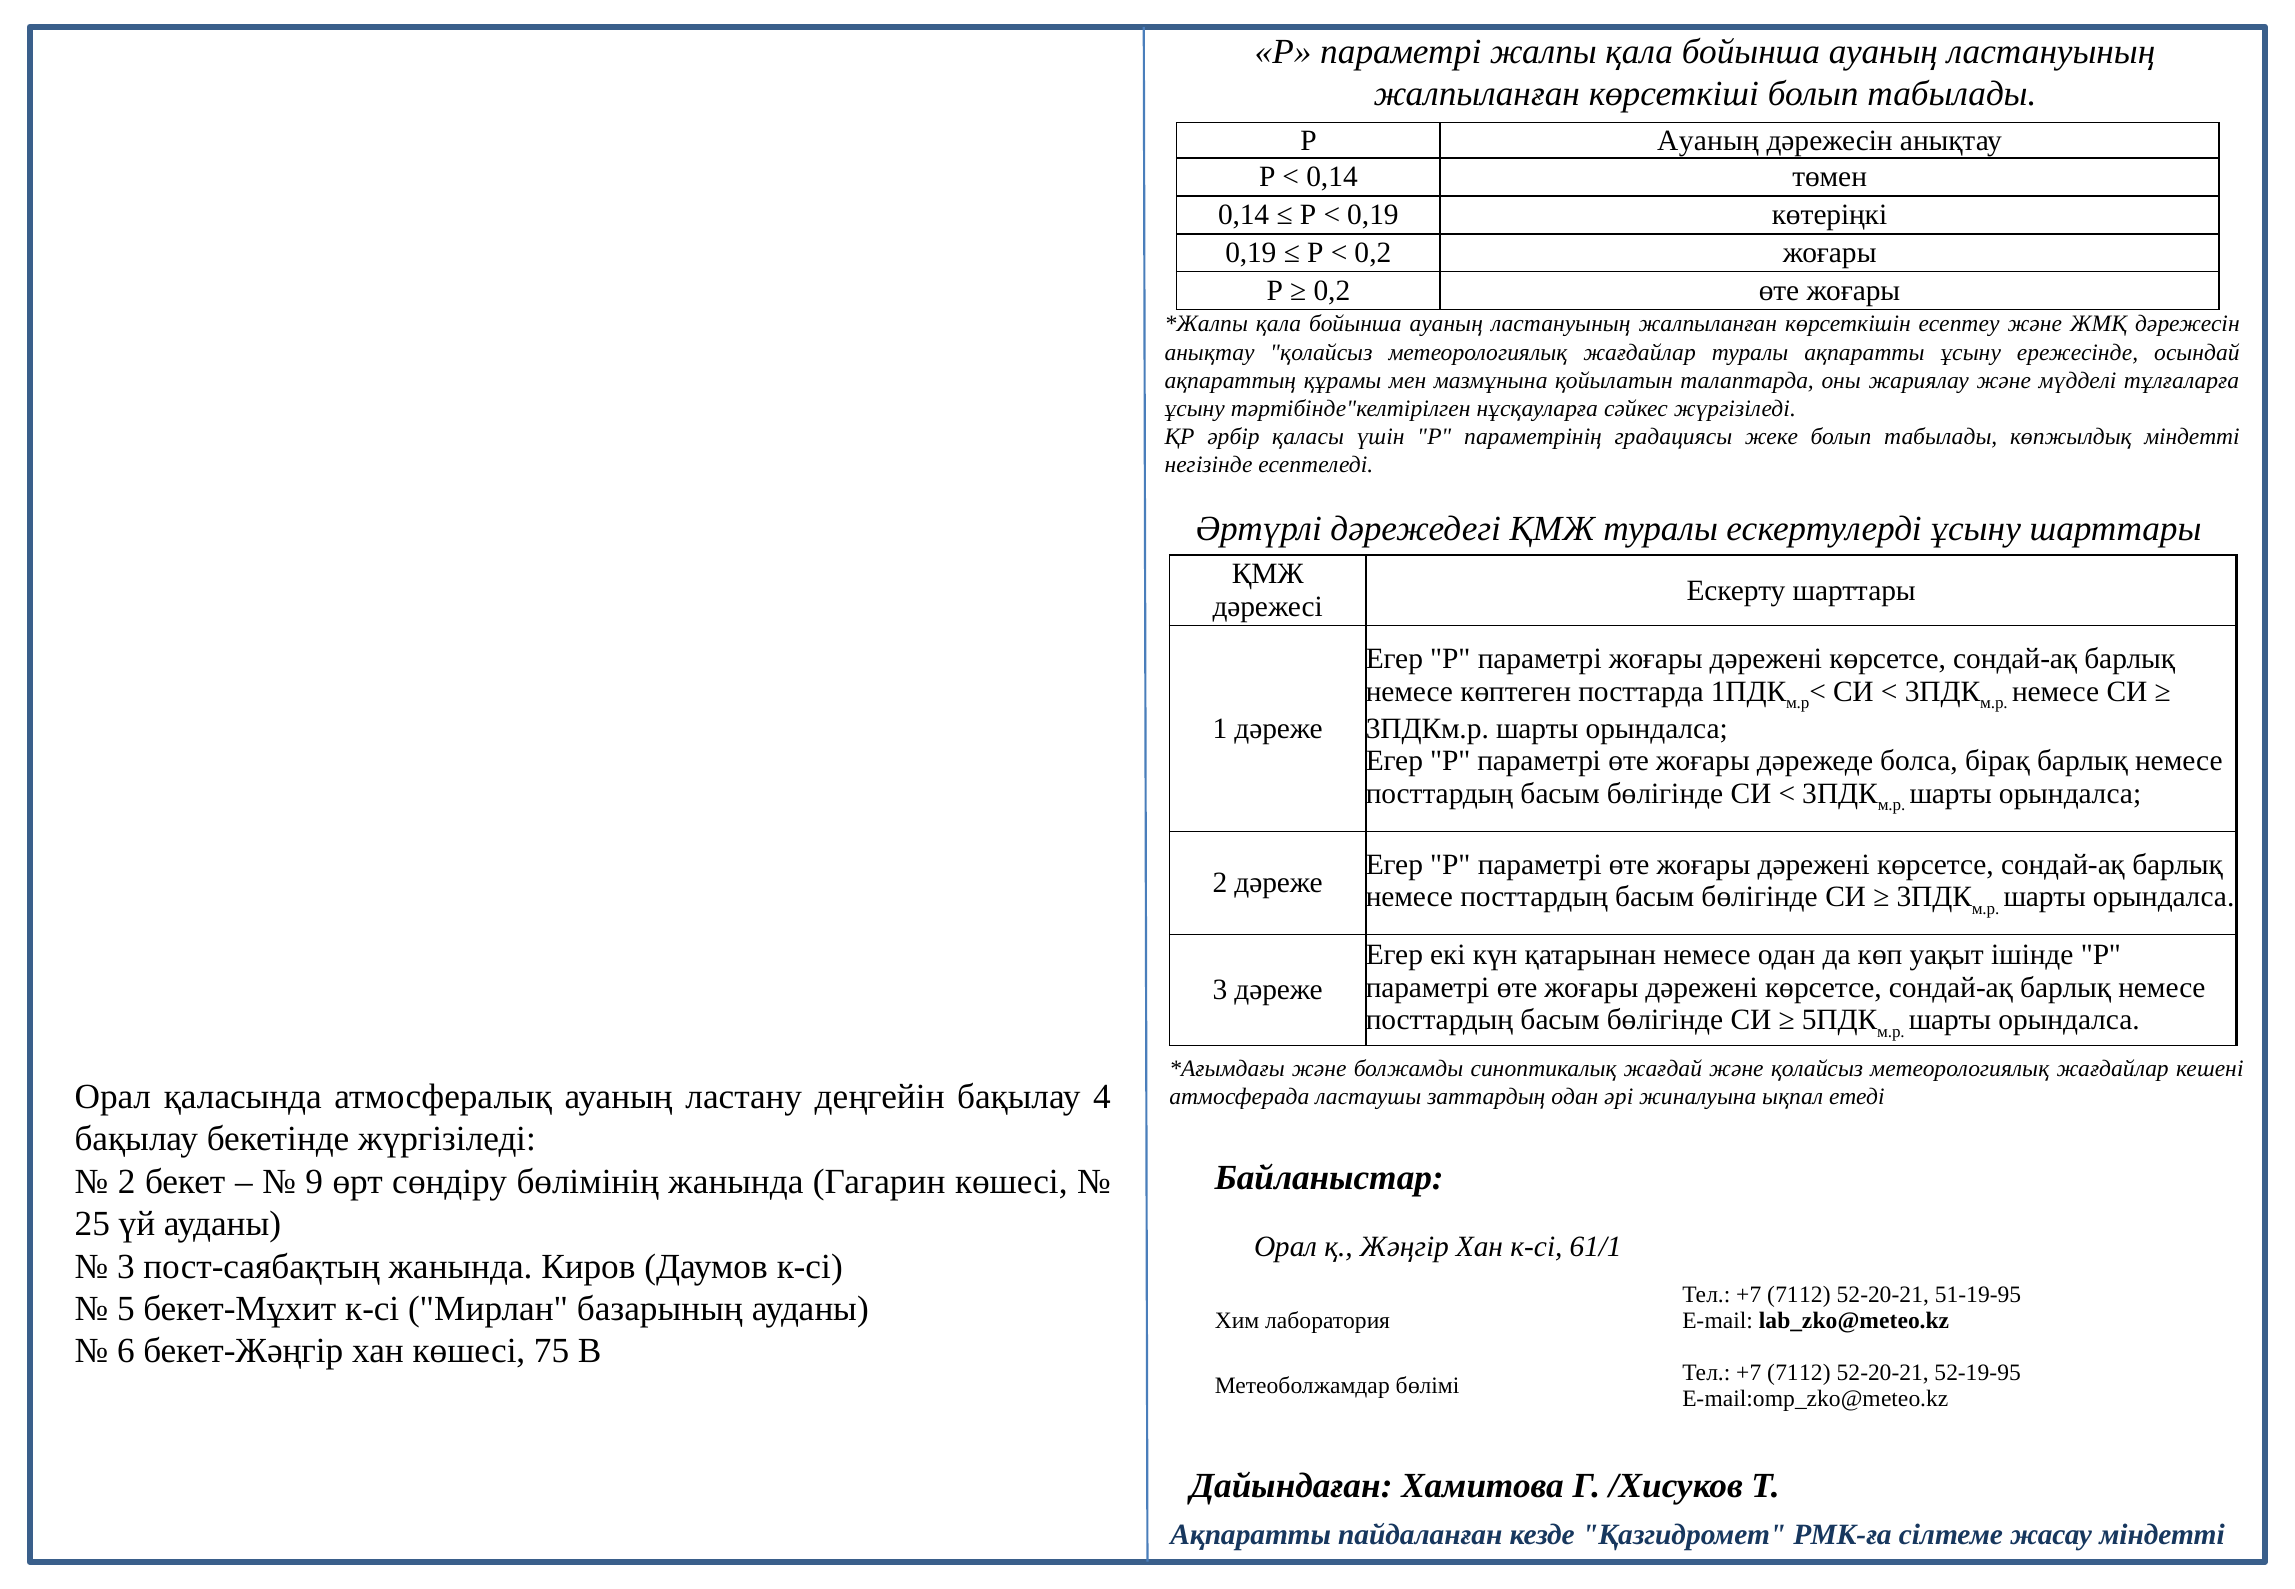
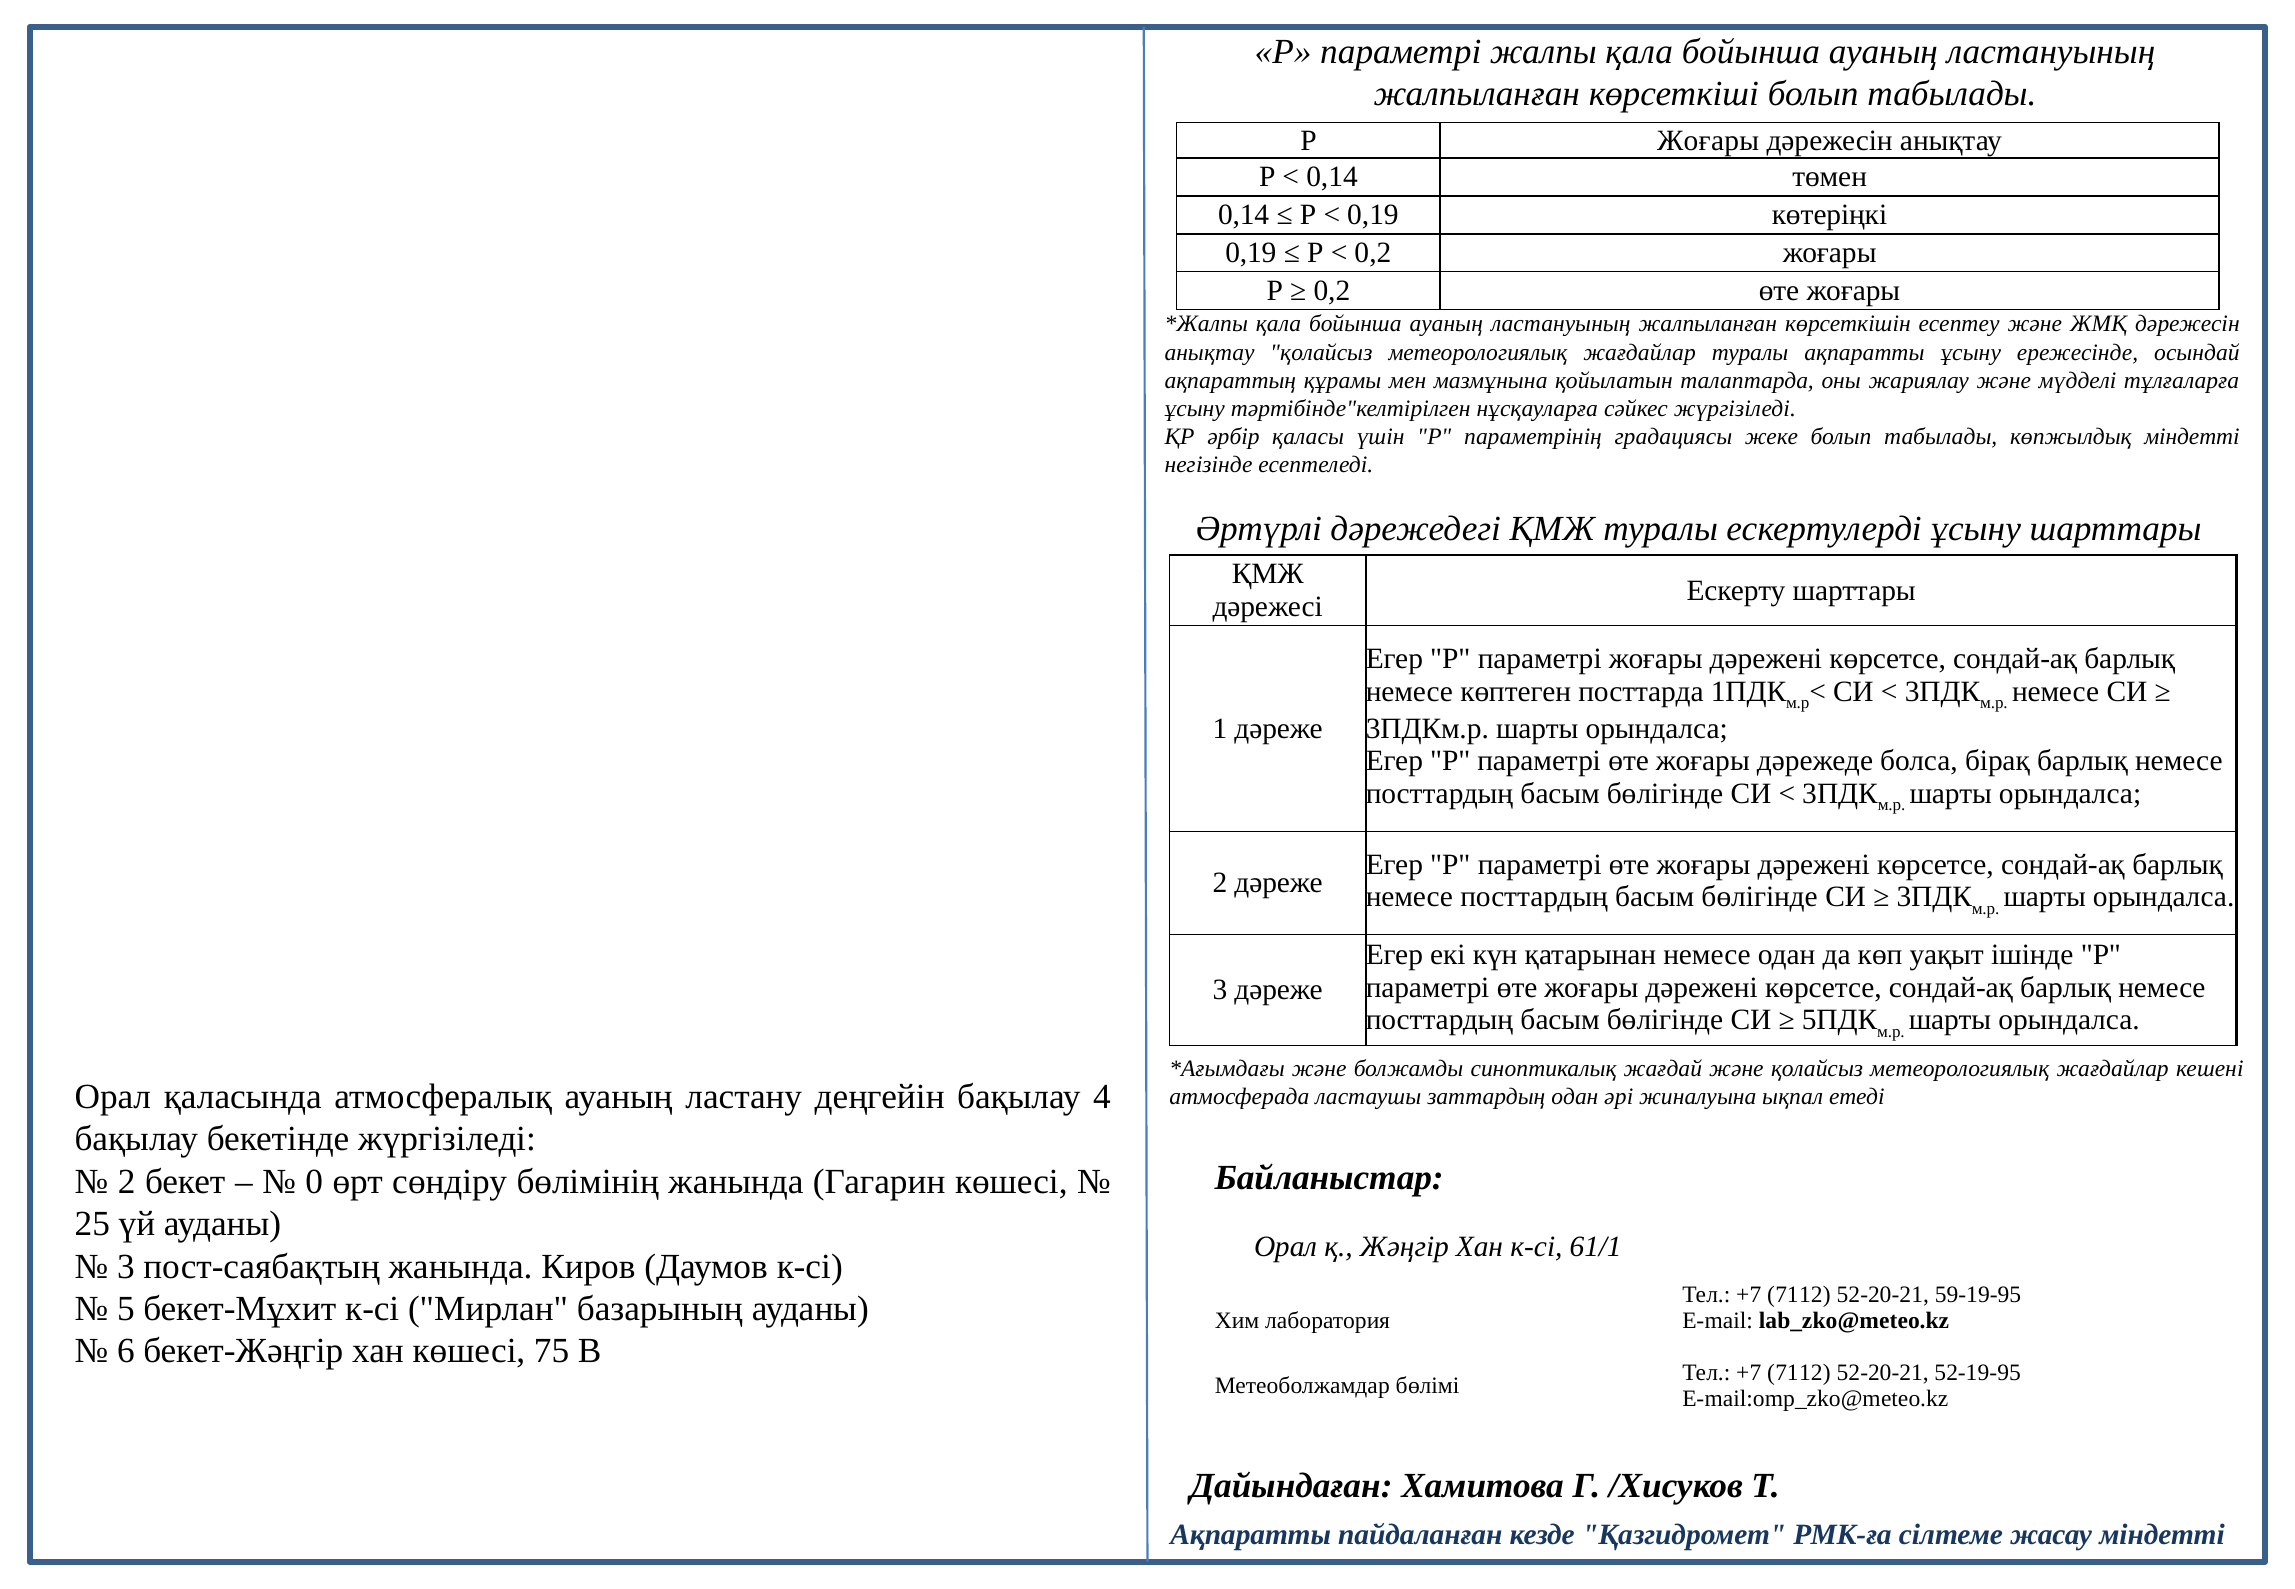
Р Ауаның: Ауаның -> Жоғары (1708, 141)
9: 9 -> 0 (314, 1182)
51-19-95: 51-19-95 -> 59-19-95 (1978, 1295)
